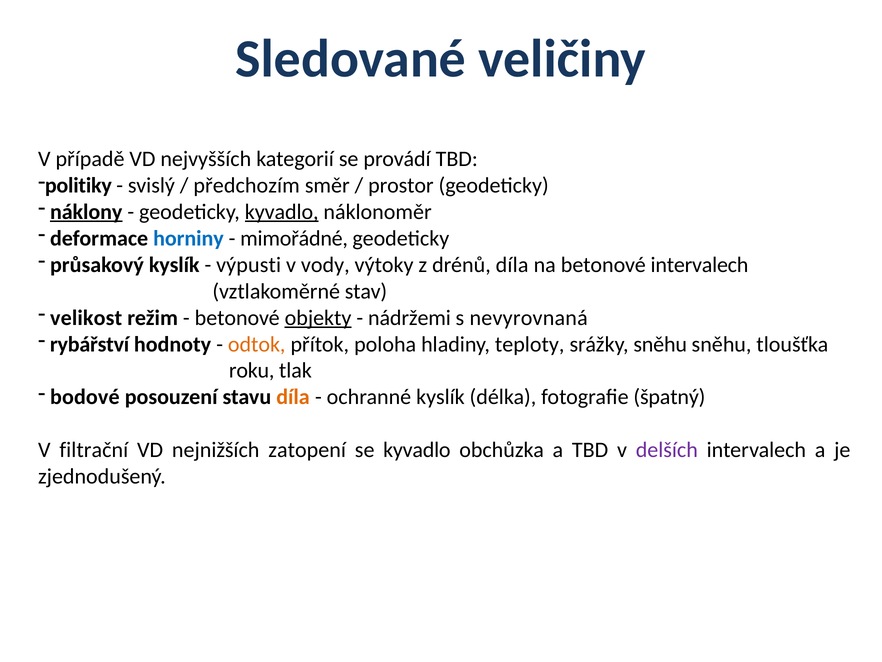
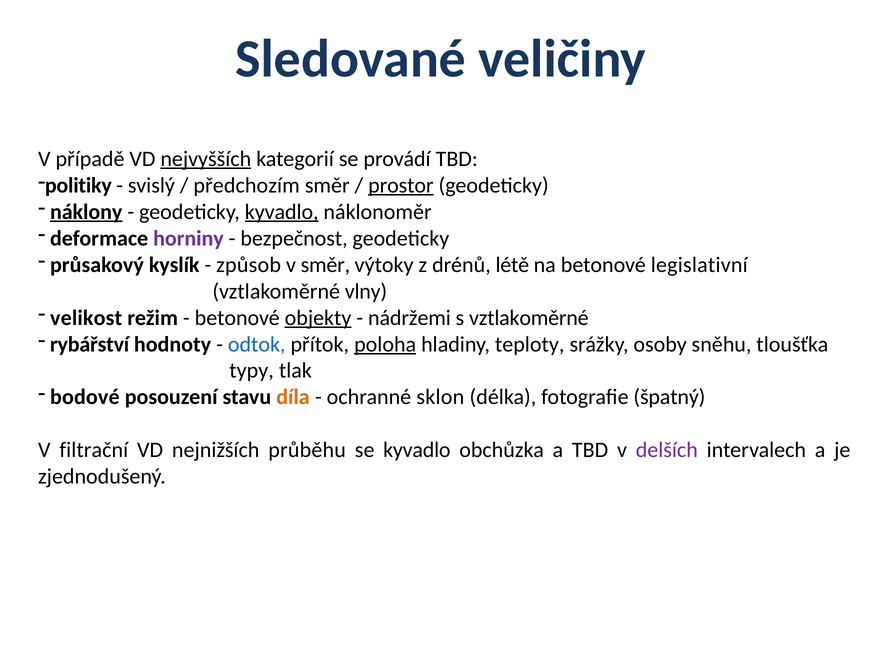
nejvyšších underline: none -> present (206, 159)
prostor underline: none -> present (401, 185)
horniny colour: blue -> purple (188, 238)
mimořádné: mimořádné -> bezpečnost (294, 238)
výpusti: výpusti -> způsob (249, 265)
v vody: vody -> směr (325, 265)
drénů díla: díla -> létě (512, 265)
betonové intervalech: intervalech -> legislativní (699, 265)
stav: stav -> vlny (366, 291)
s nevyrovnaná: nevyrovnaná -> vztlakoměrné (529, 318)
odtok colour: orange -> blue (257, 344)
poloha underline: none -> present (385, 344)
srážky sněhu: sněhu -> osoby (660, 344)
roku: roku -> typy (252, 370)
ochranné kyslík: kyslík -> sklon (440, 397)
zatopení: zatopení -> průběhu (307, 450)
